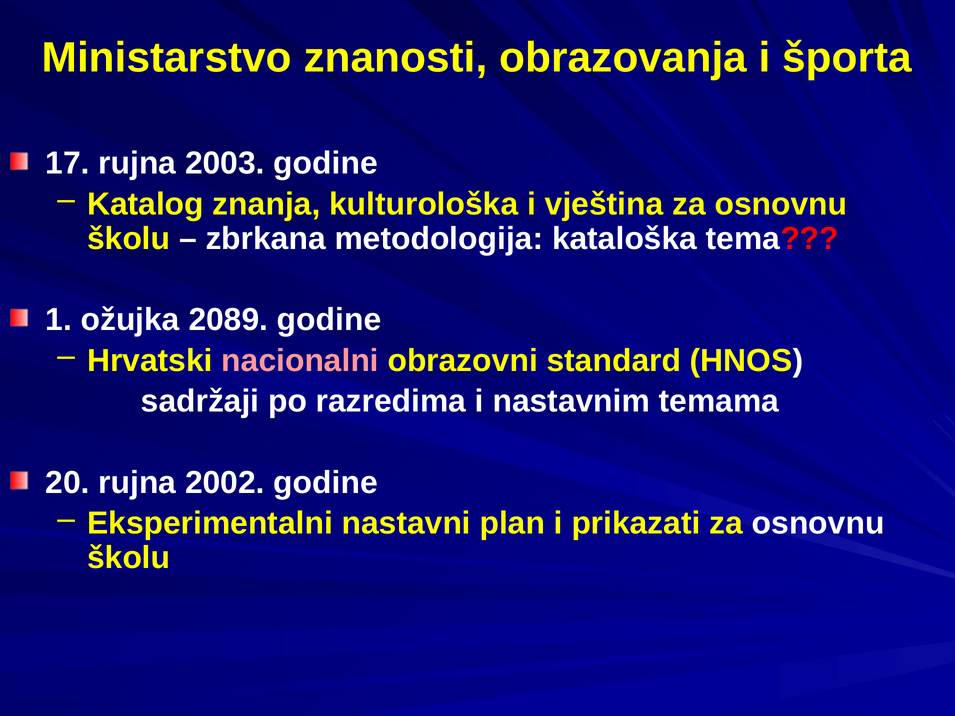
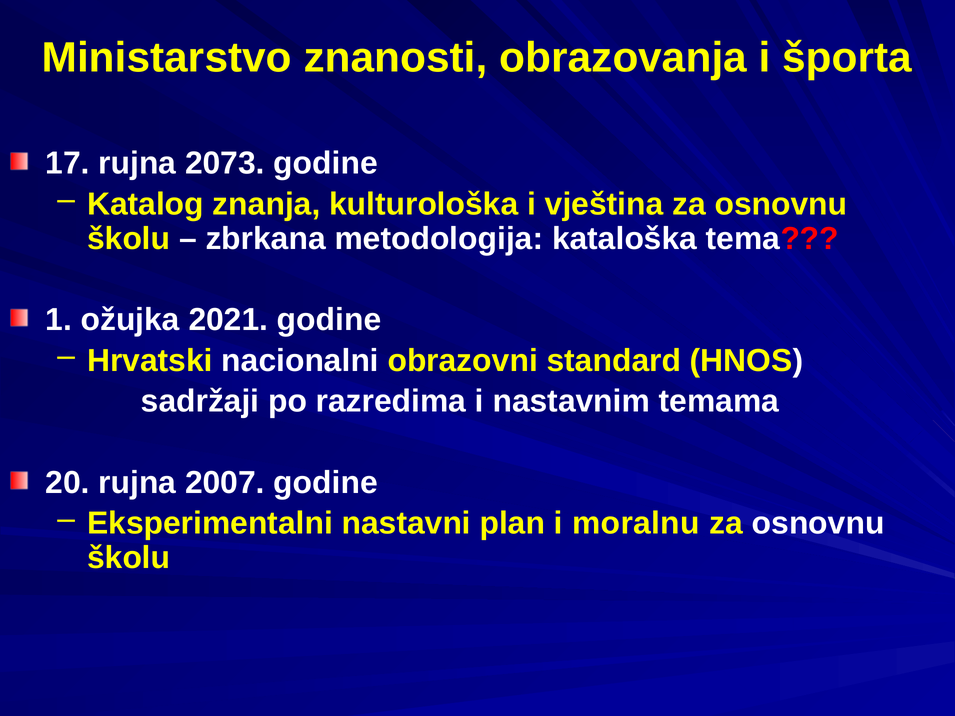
2003: 2003 -> 2073 (225, 164)
2089: 2089 -> 2021 (228, 320)
nacionalni colour: pink -> white (300, 361)
2002: 2002 -> 2007 (225, 483)
prikazati: prikazati -> moralnu (636, 524)
